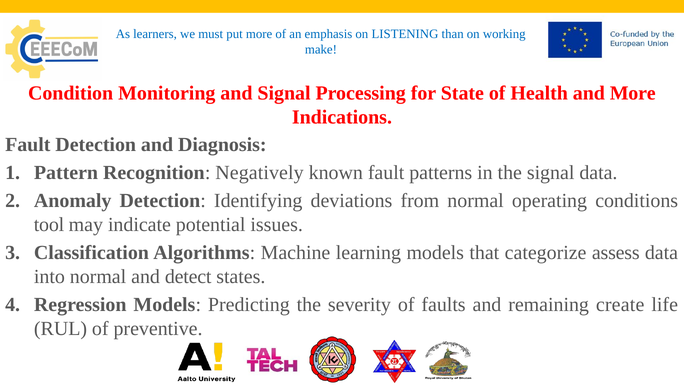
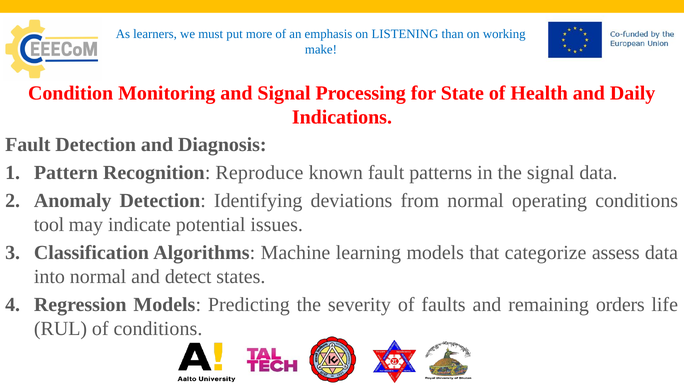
and More: More -> Daily (633, 93)
Negatively: Negatively -> Reproduce (259, 173)
create: create -> orders (620, 305)
of preventive: preventive -> conditions (158, 328)
